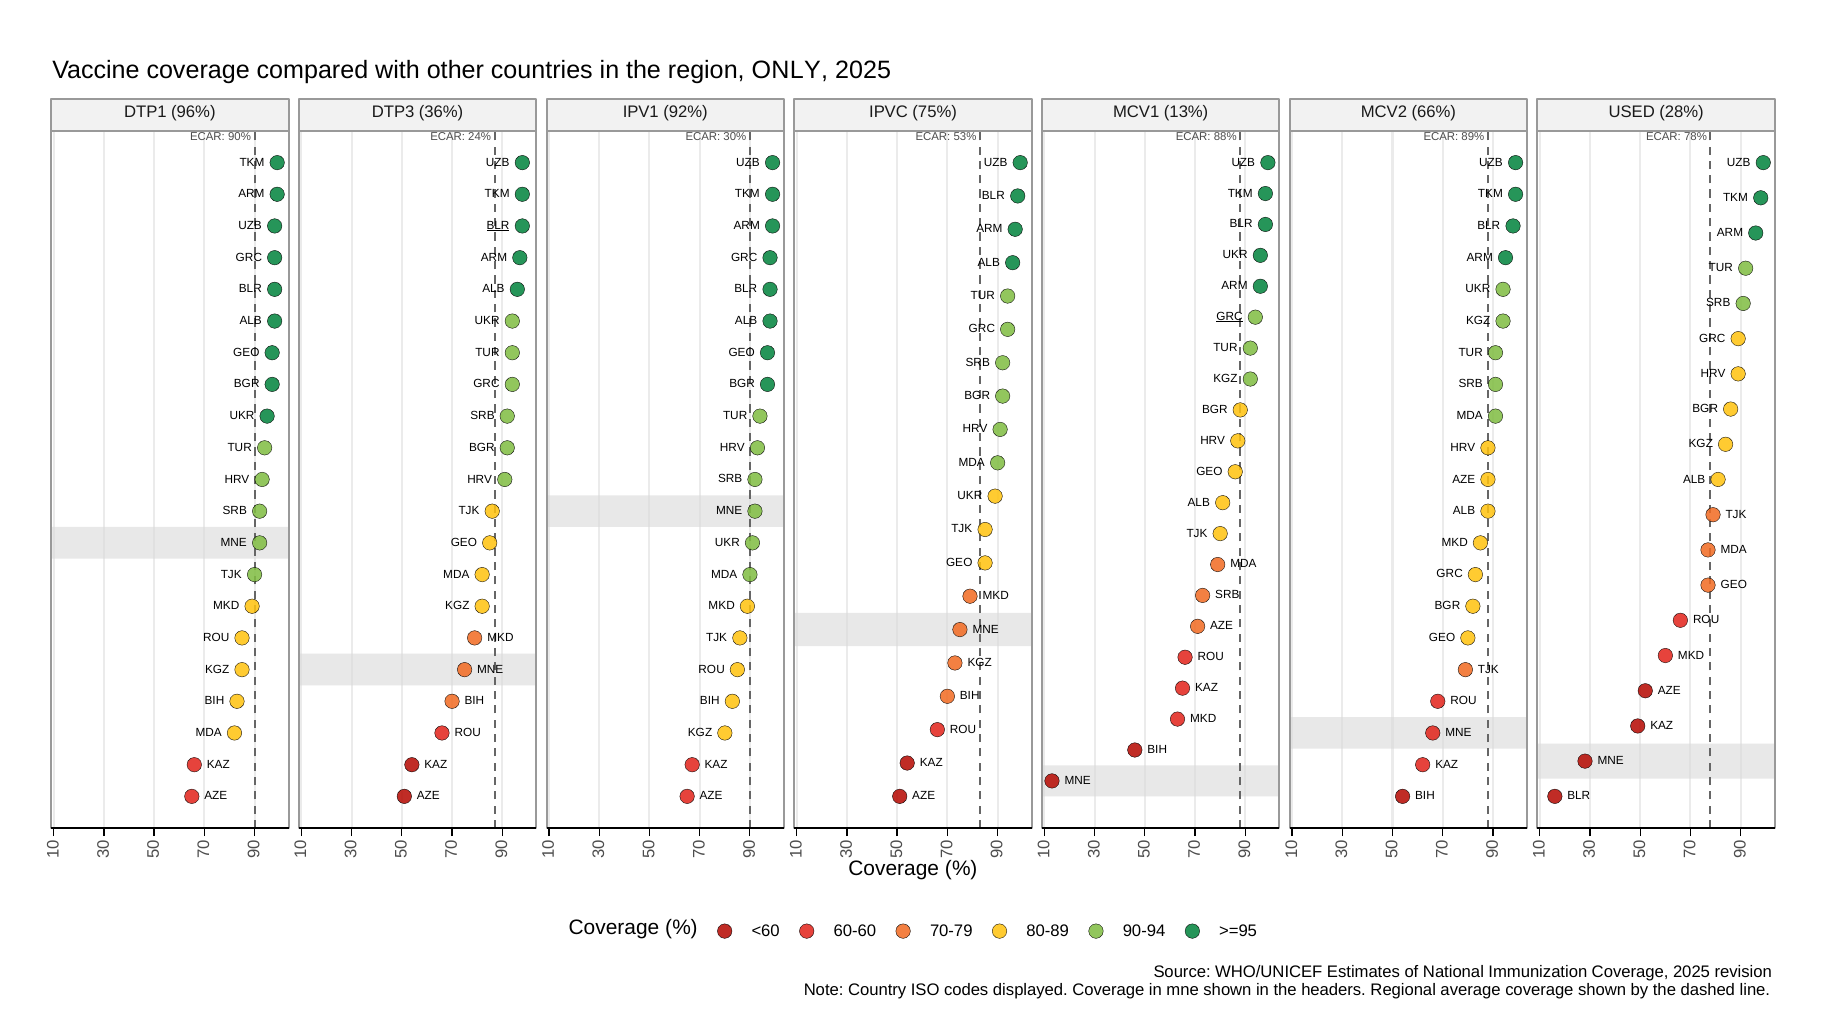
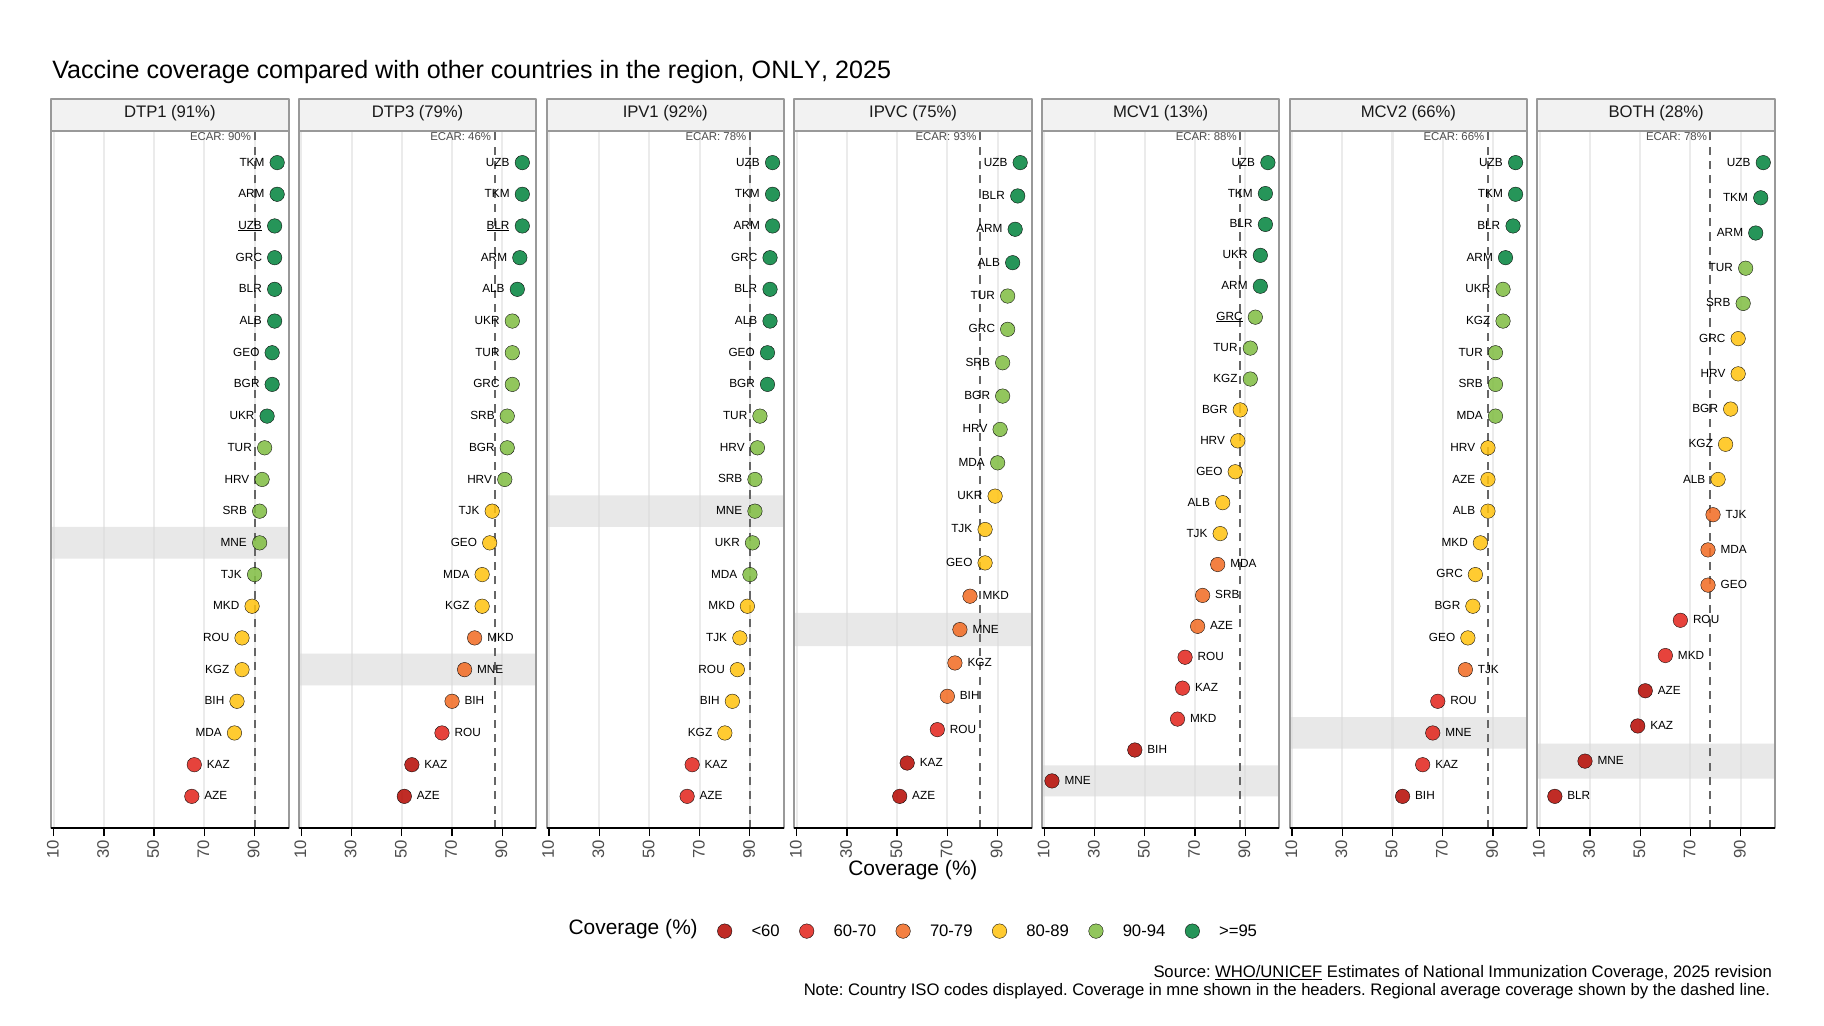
96%: 96% -> 91% (193, 112)
36%: 36% -> 79% (441, 112)
USED: USED -> BOTH (1632, 112)
24%: 24% -> 46% (480, 137)
30%: 30% -> 78% (735, 137)
53%: 53% -> 93% (965, 137)
ECAR 89%: 89% -> 66% (1473, 137)
UZB underline: none -> present (250, 226)
60-60: 60-60 -> 60-70 (855, 930)
WHO/UNICEF underline: none -> present (1269, 972)
